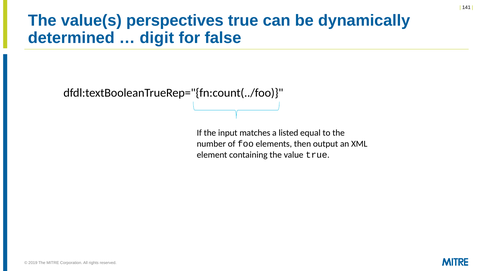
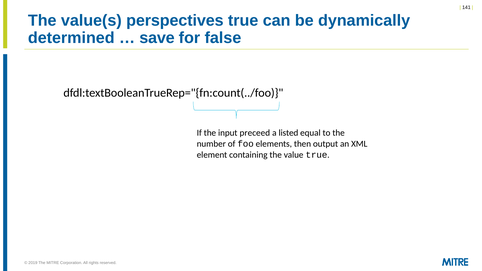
digit: digit -> save (157, 38)
matches: matches -> preceed (255, 133)
